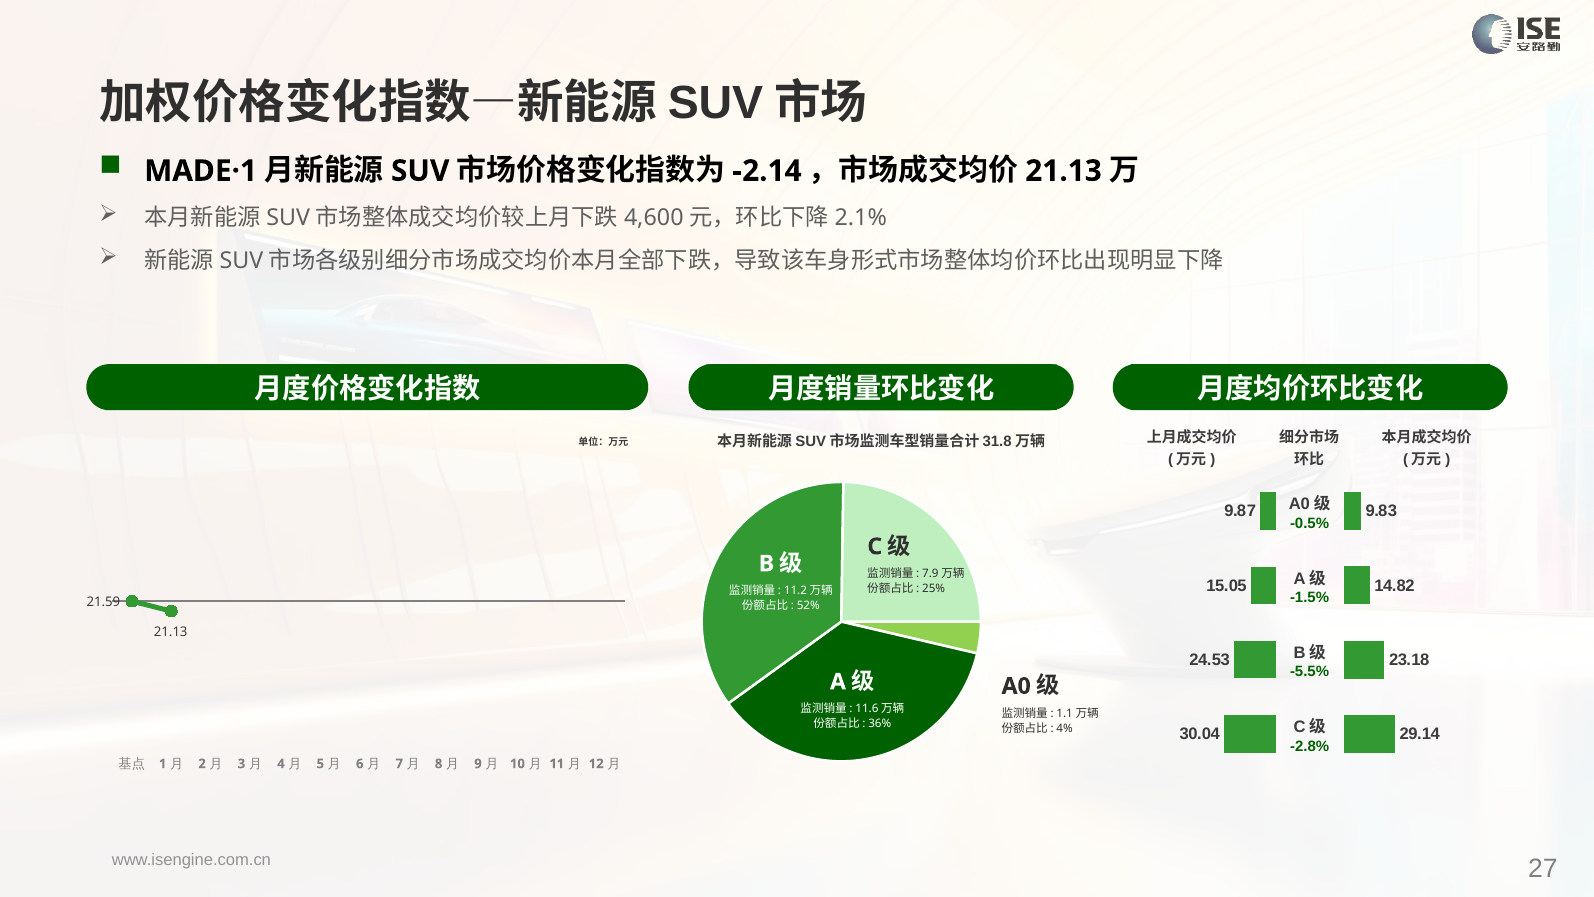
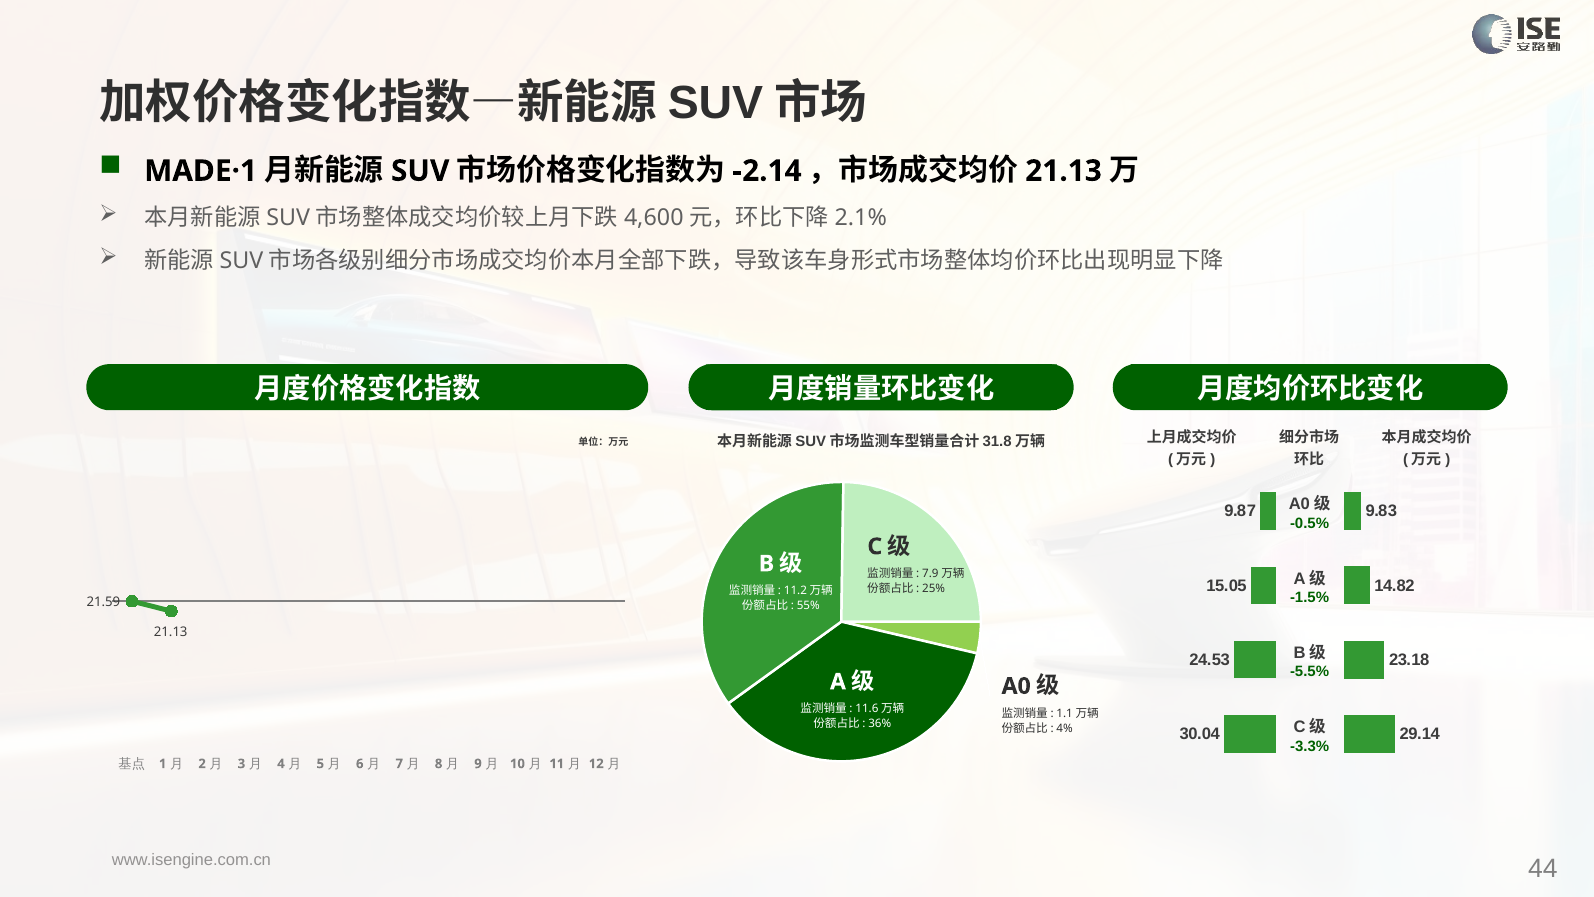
52%: 52% -> 55% (808, 606)
-2.8%: -2.8% -> -3.3% (1310, 746)
27: 27 -> 44 (1543, 868)
